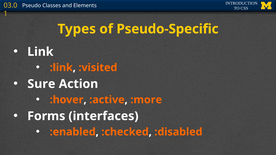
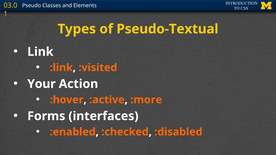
Pseudo-Specific: Pseudo-Specific -> Pseudo-Textual (167, 29)
Sure: Sure -> Your (41, 84)
